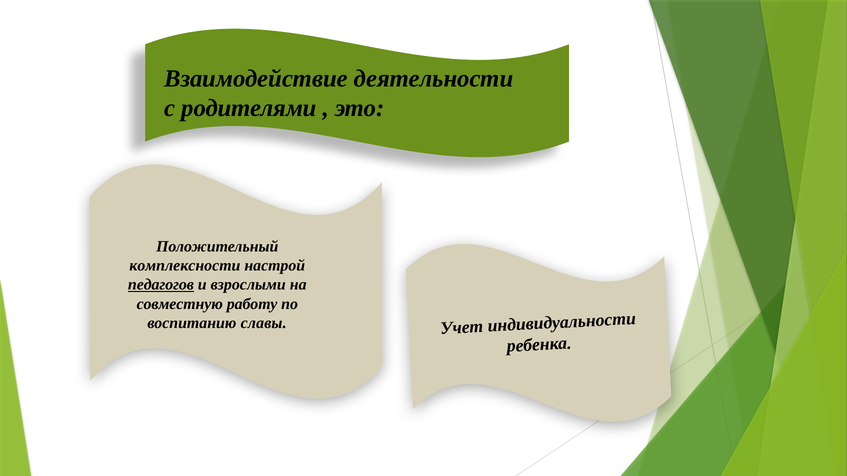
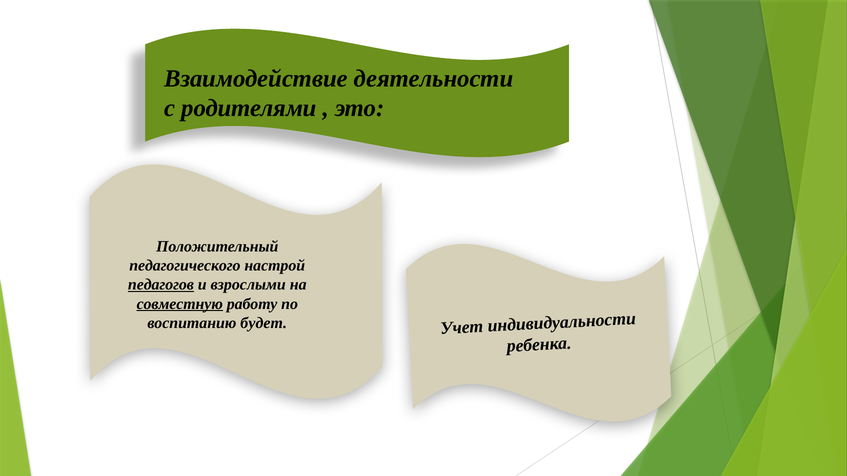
комплексности: комплексности -> педагогического (185, 266)
совместную underline: none -> present (180, 304)
славы: славы -> будет (264, 323)
